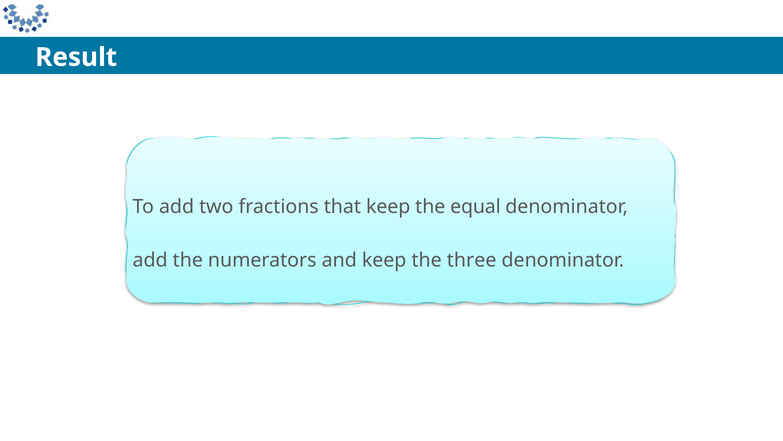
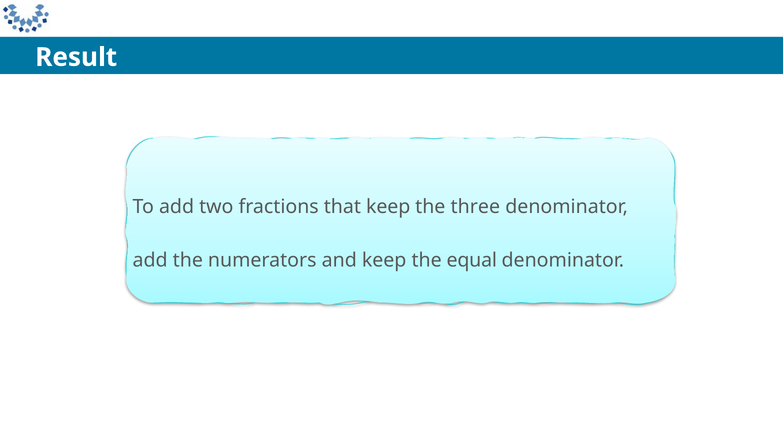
equal: equal -> three (475, 207)
three: three -> equal (472, 260)
